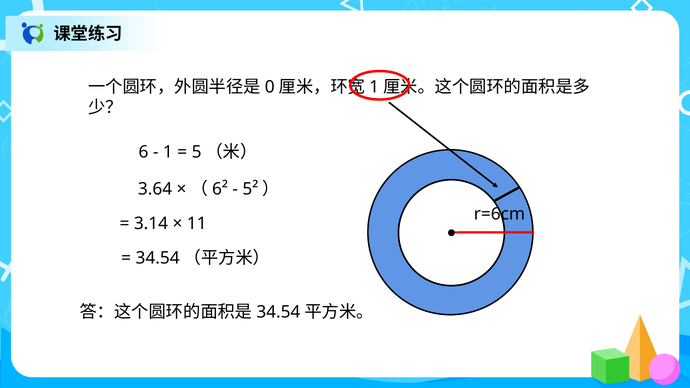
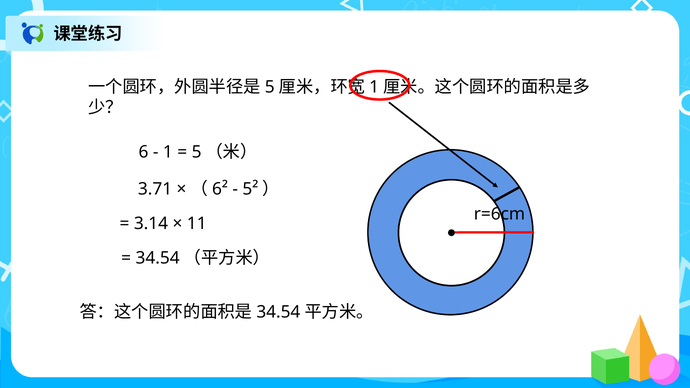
0: 0 -> 5 (270, 87)
3.64: 3.64 -> 3.71 (155, 189)
